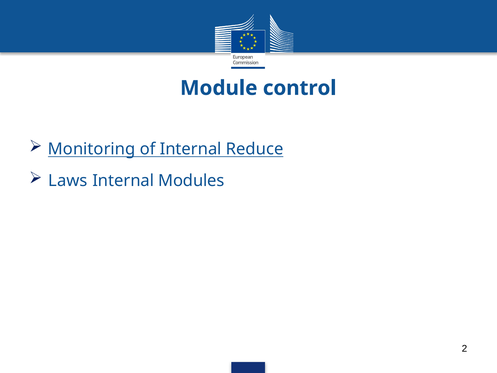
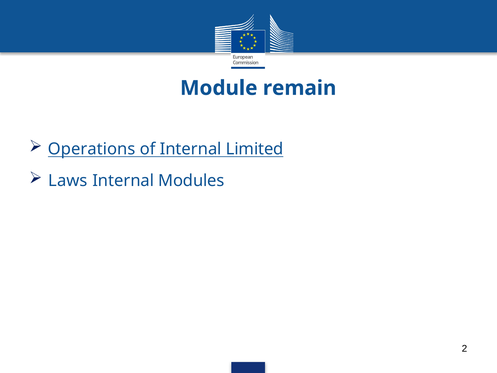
control: control -> remain (300, 88)
Monitoring: Monitoring -> Operations (92, 149)
Reduce: Reduce -> Limited (255, 149)
